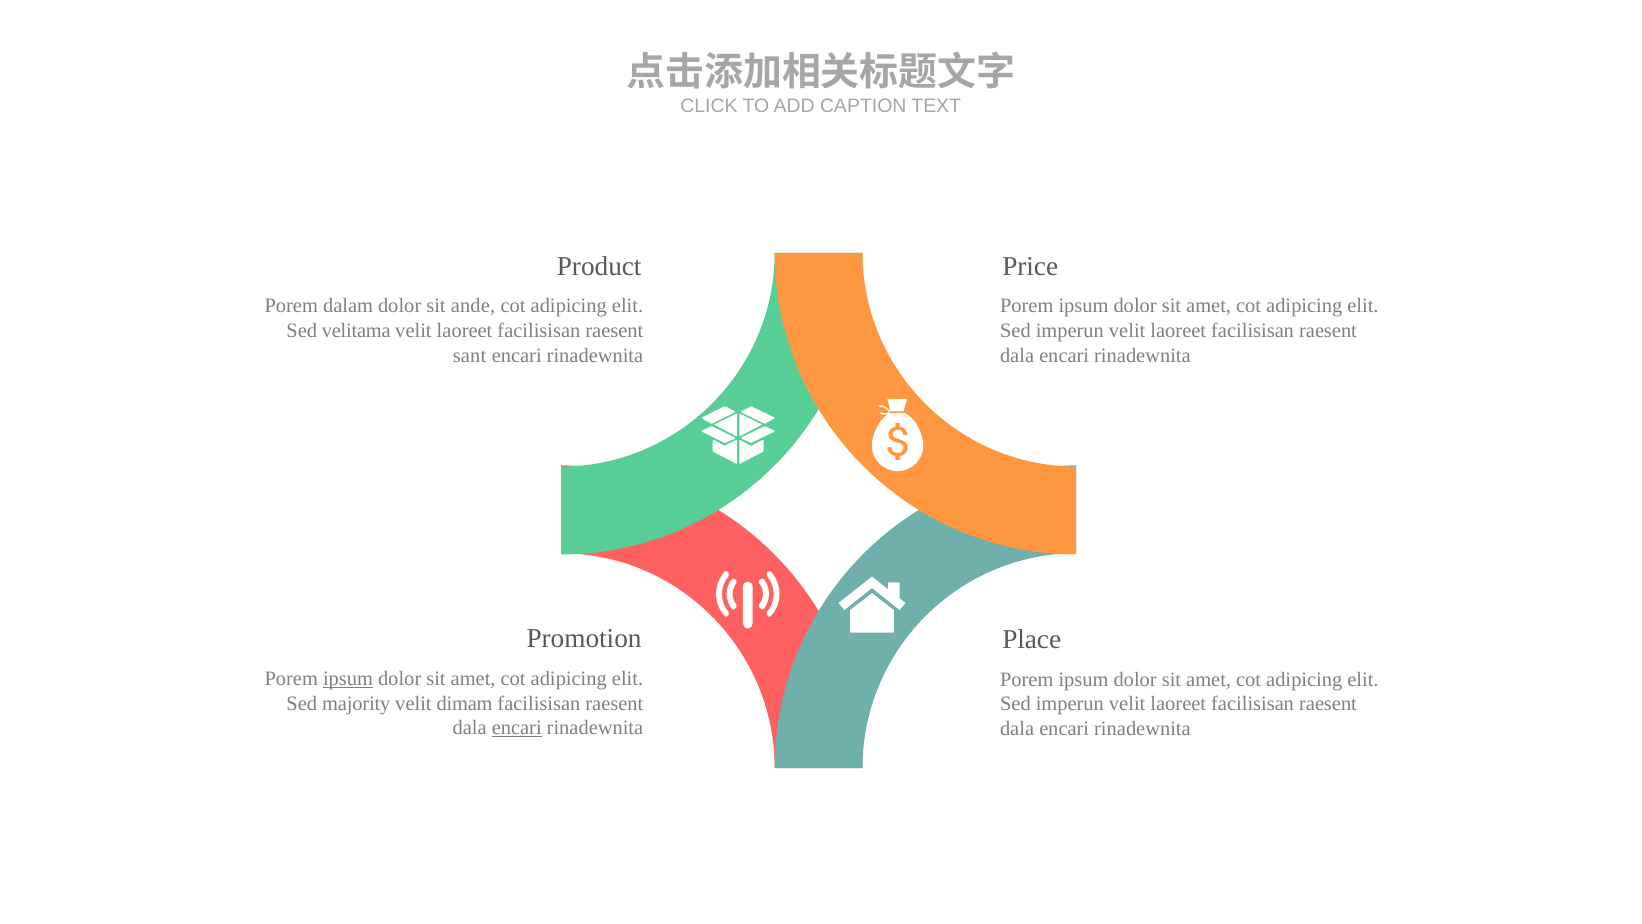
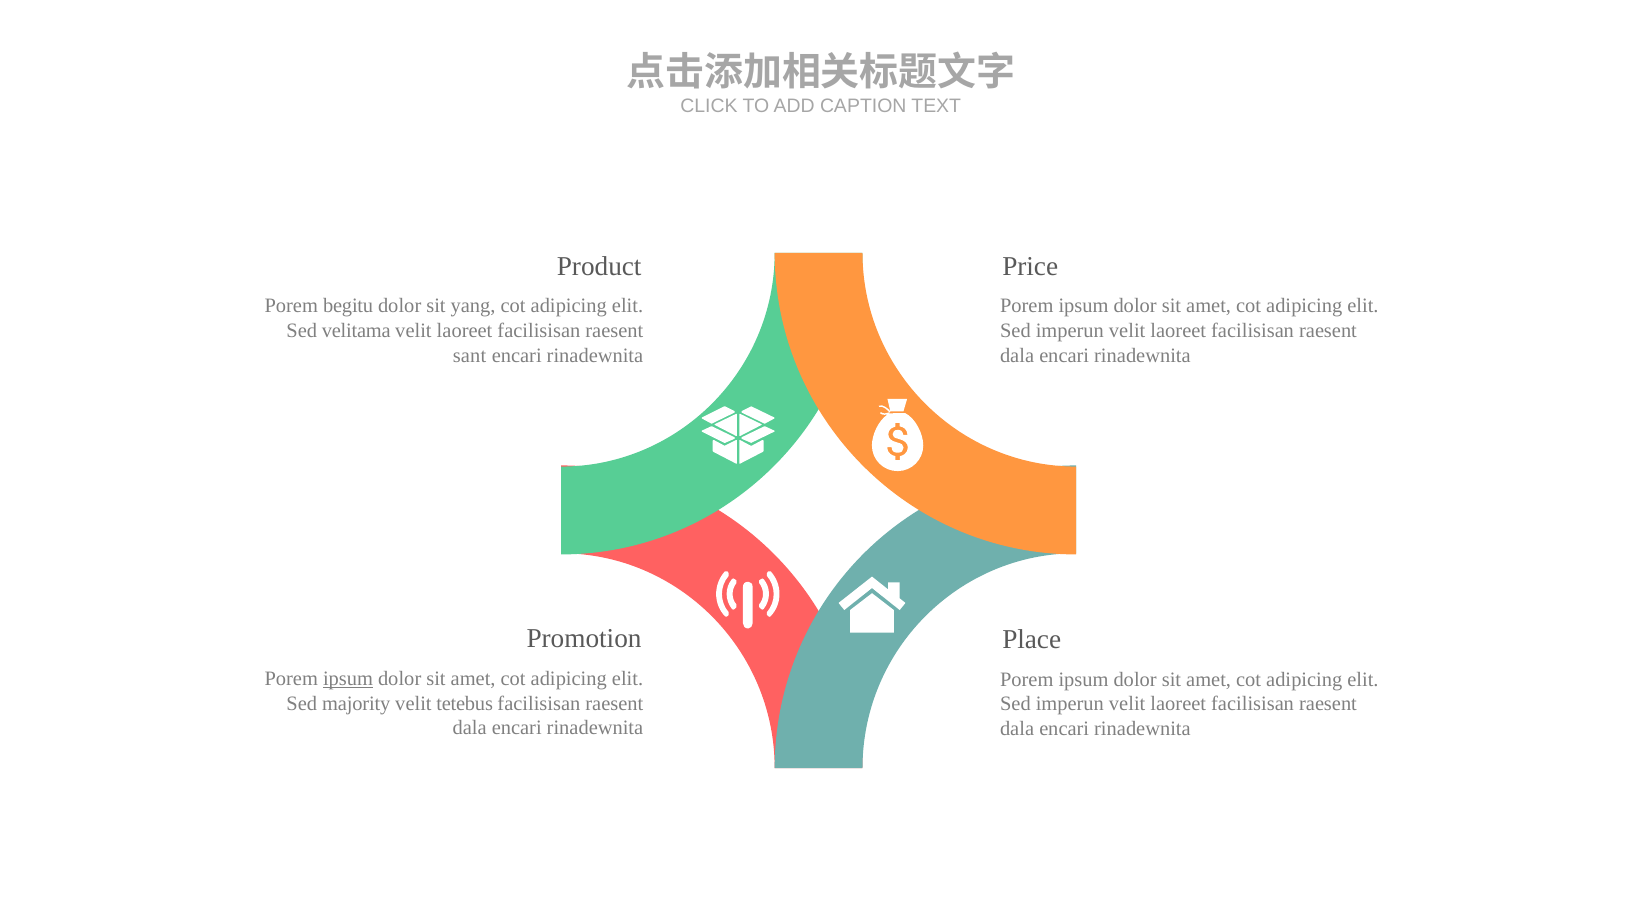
dalam: dalam -> begitu (348, 306)
ande: ande -> yang (473, 306)
dimam: dimam -> tetebus (465, 703)
encari underline: present -> none (517, 728)
